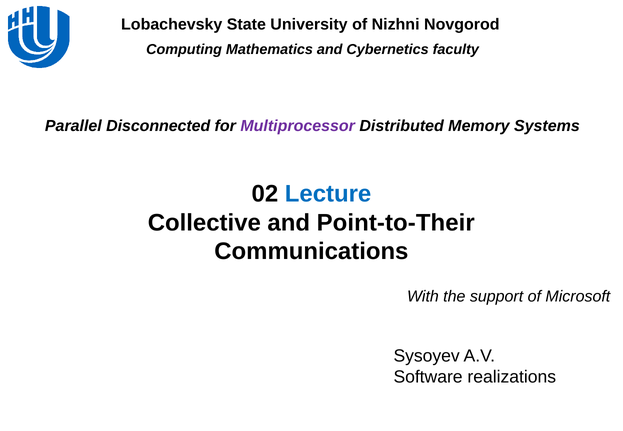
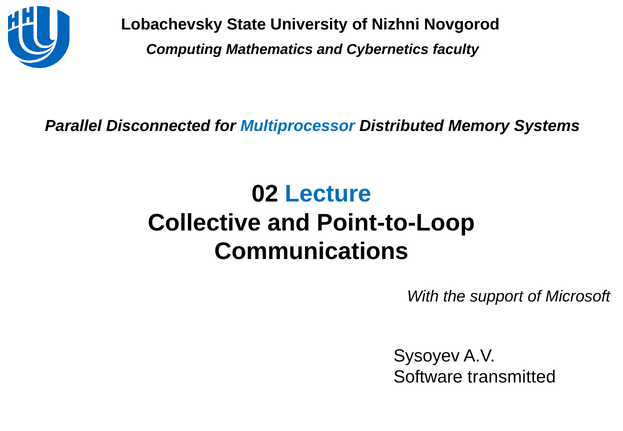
Multiprocessor colour: purple -> blue (298, 126)
Point-to-Their: Point-to-Their -> Point-to-Loop (396, 223)
realizations: realizations -> transmitted (512, 377)
